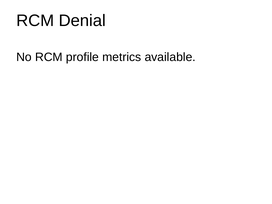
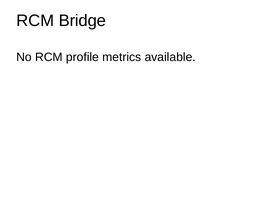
Denial: Denial -> Bridge (82, 21)
